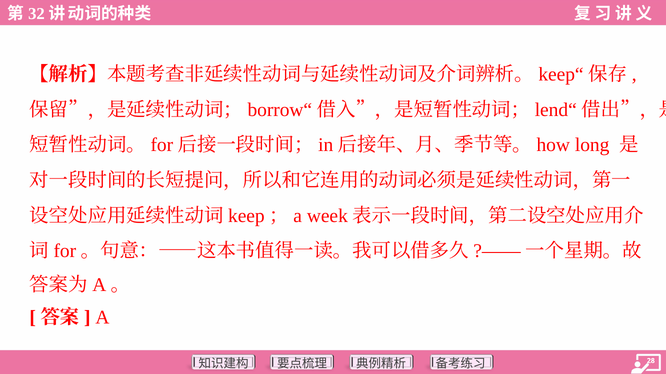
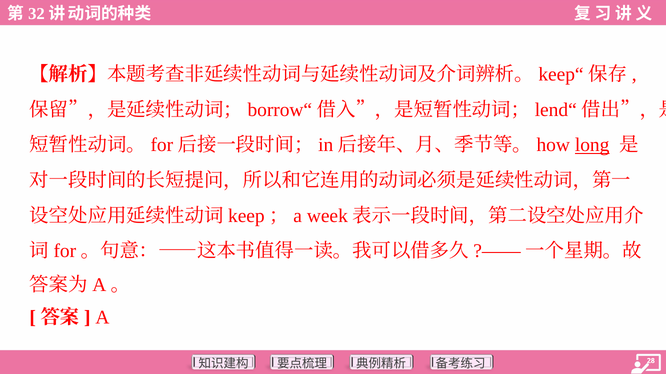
long underline: none -> present (592, 145)
